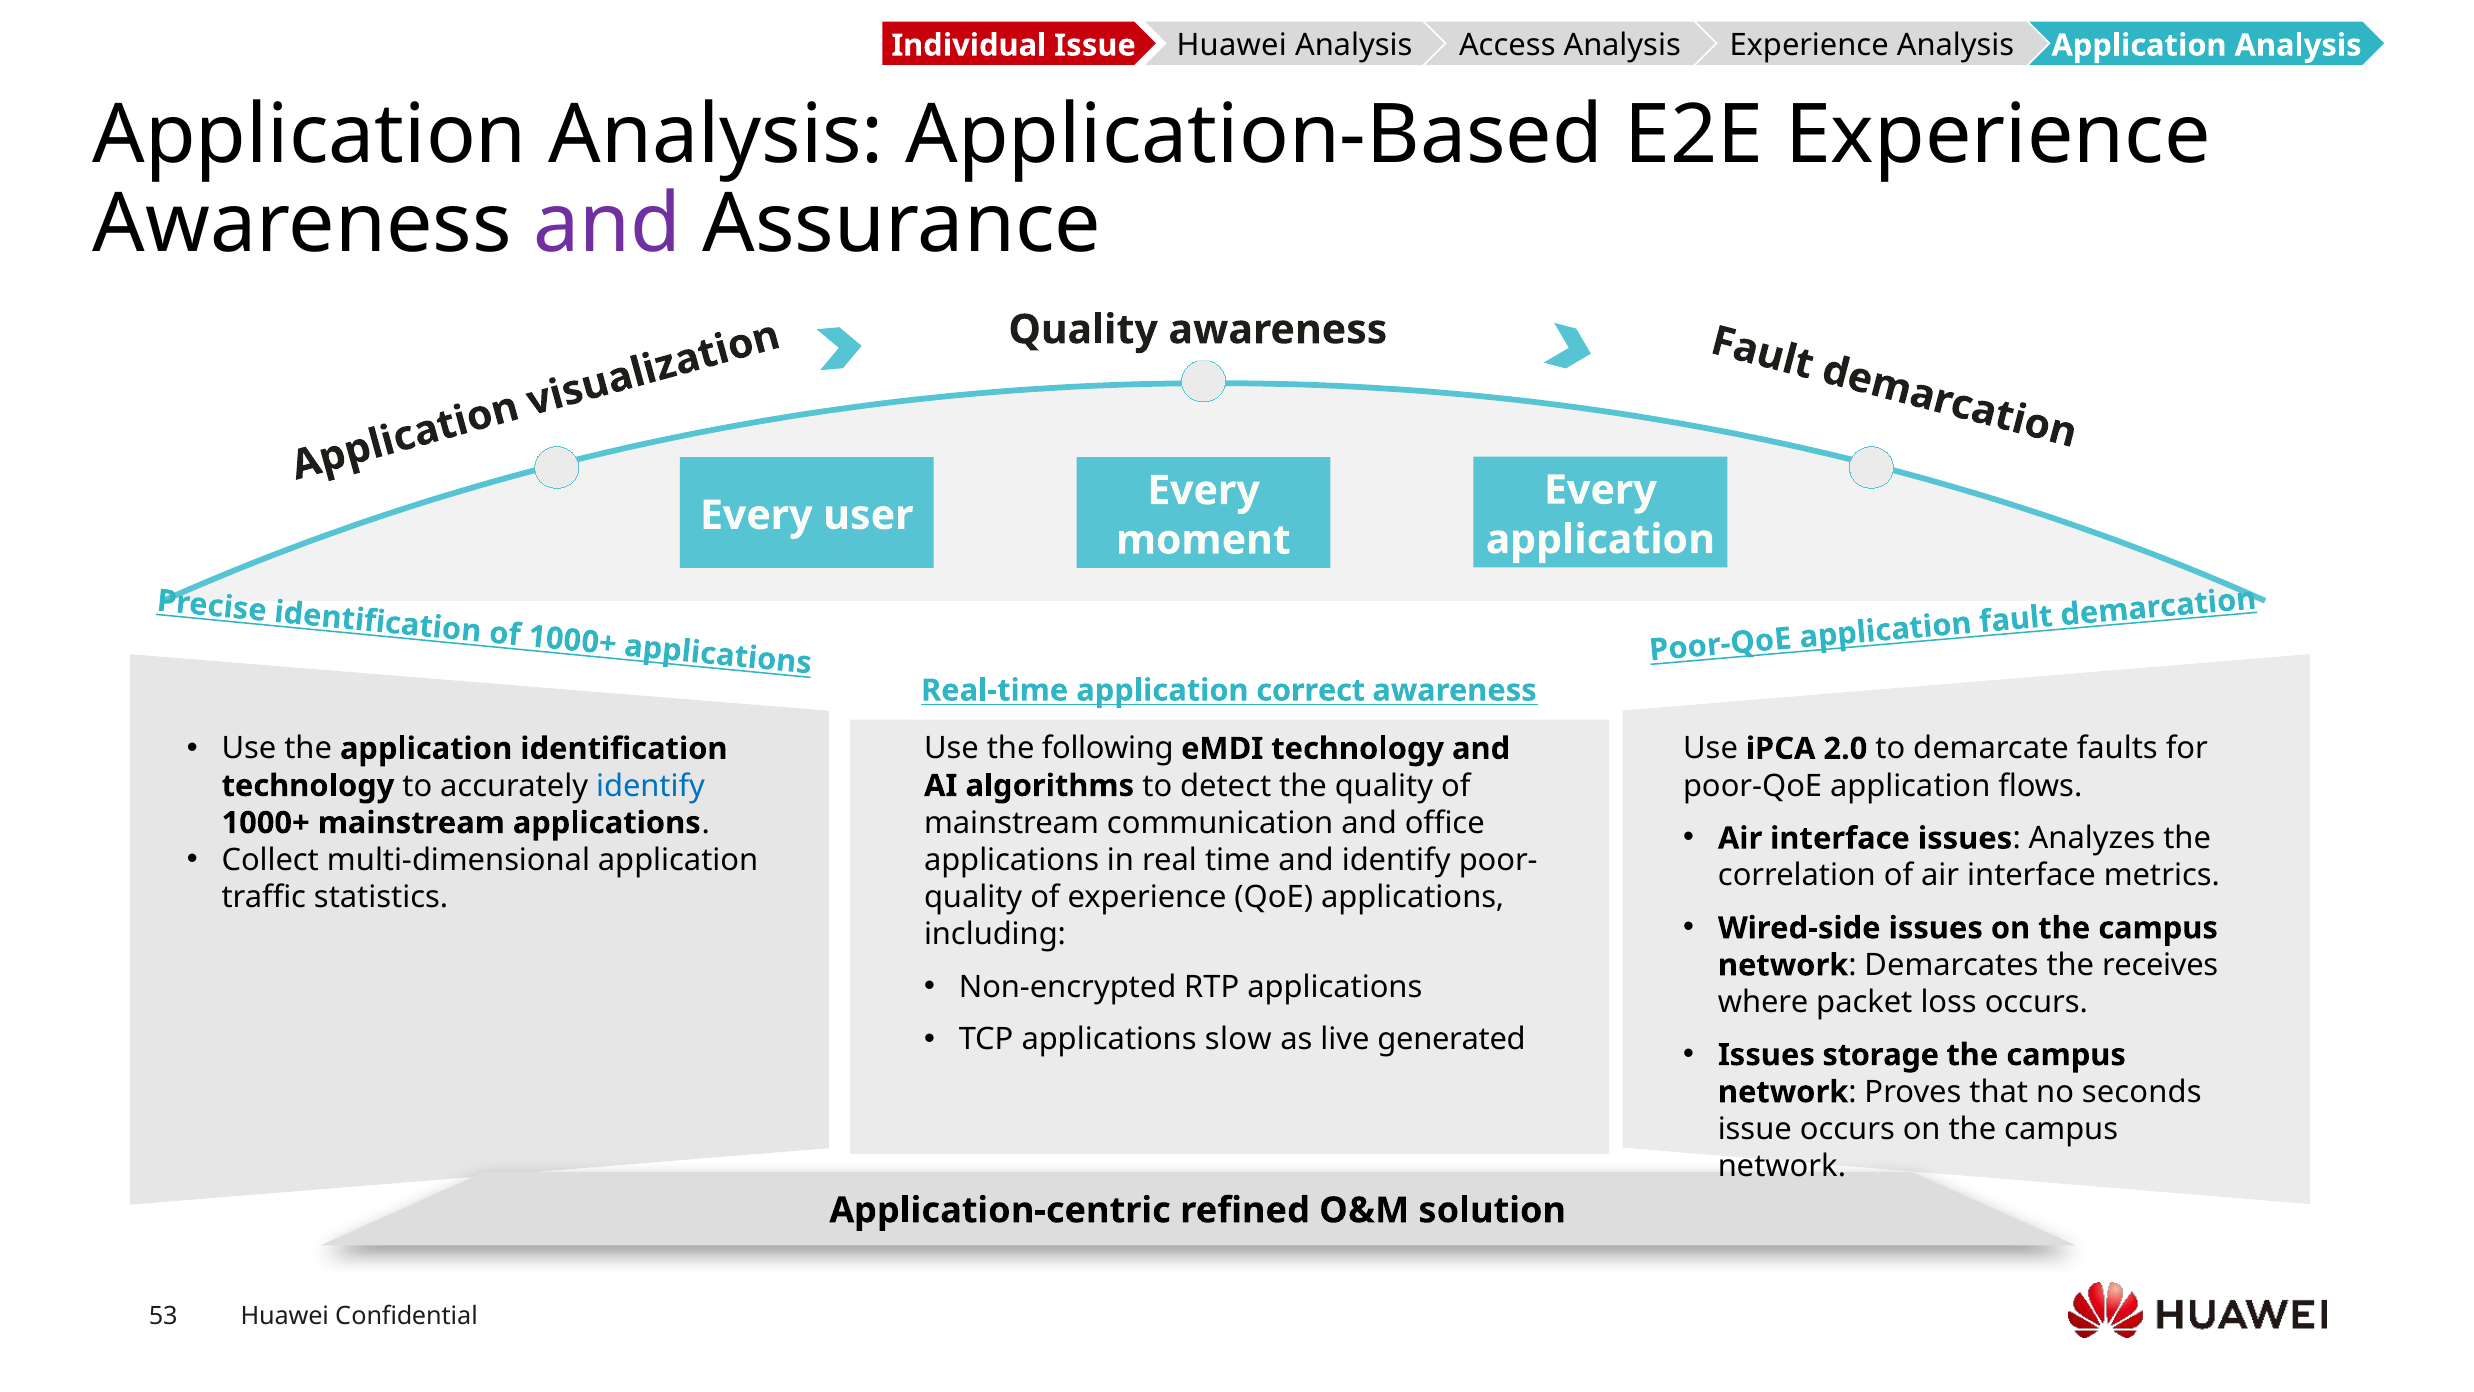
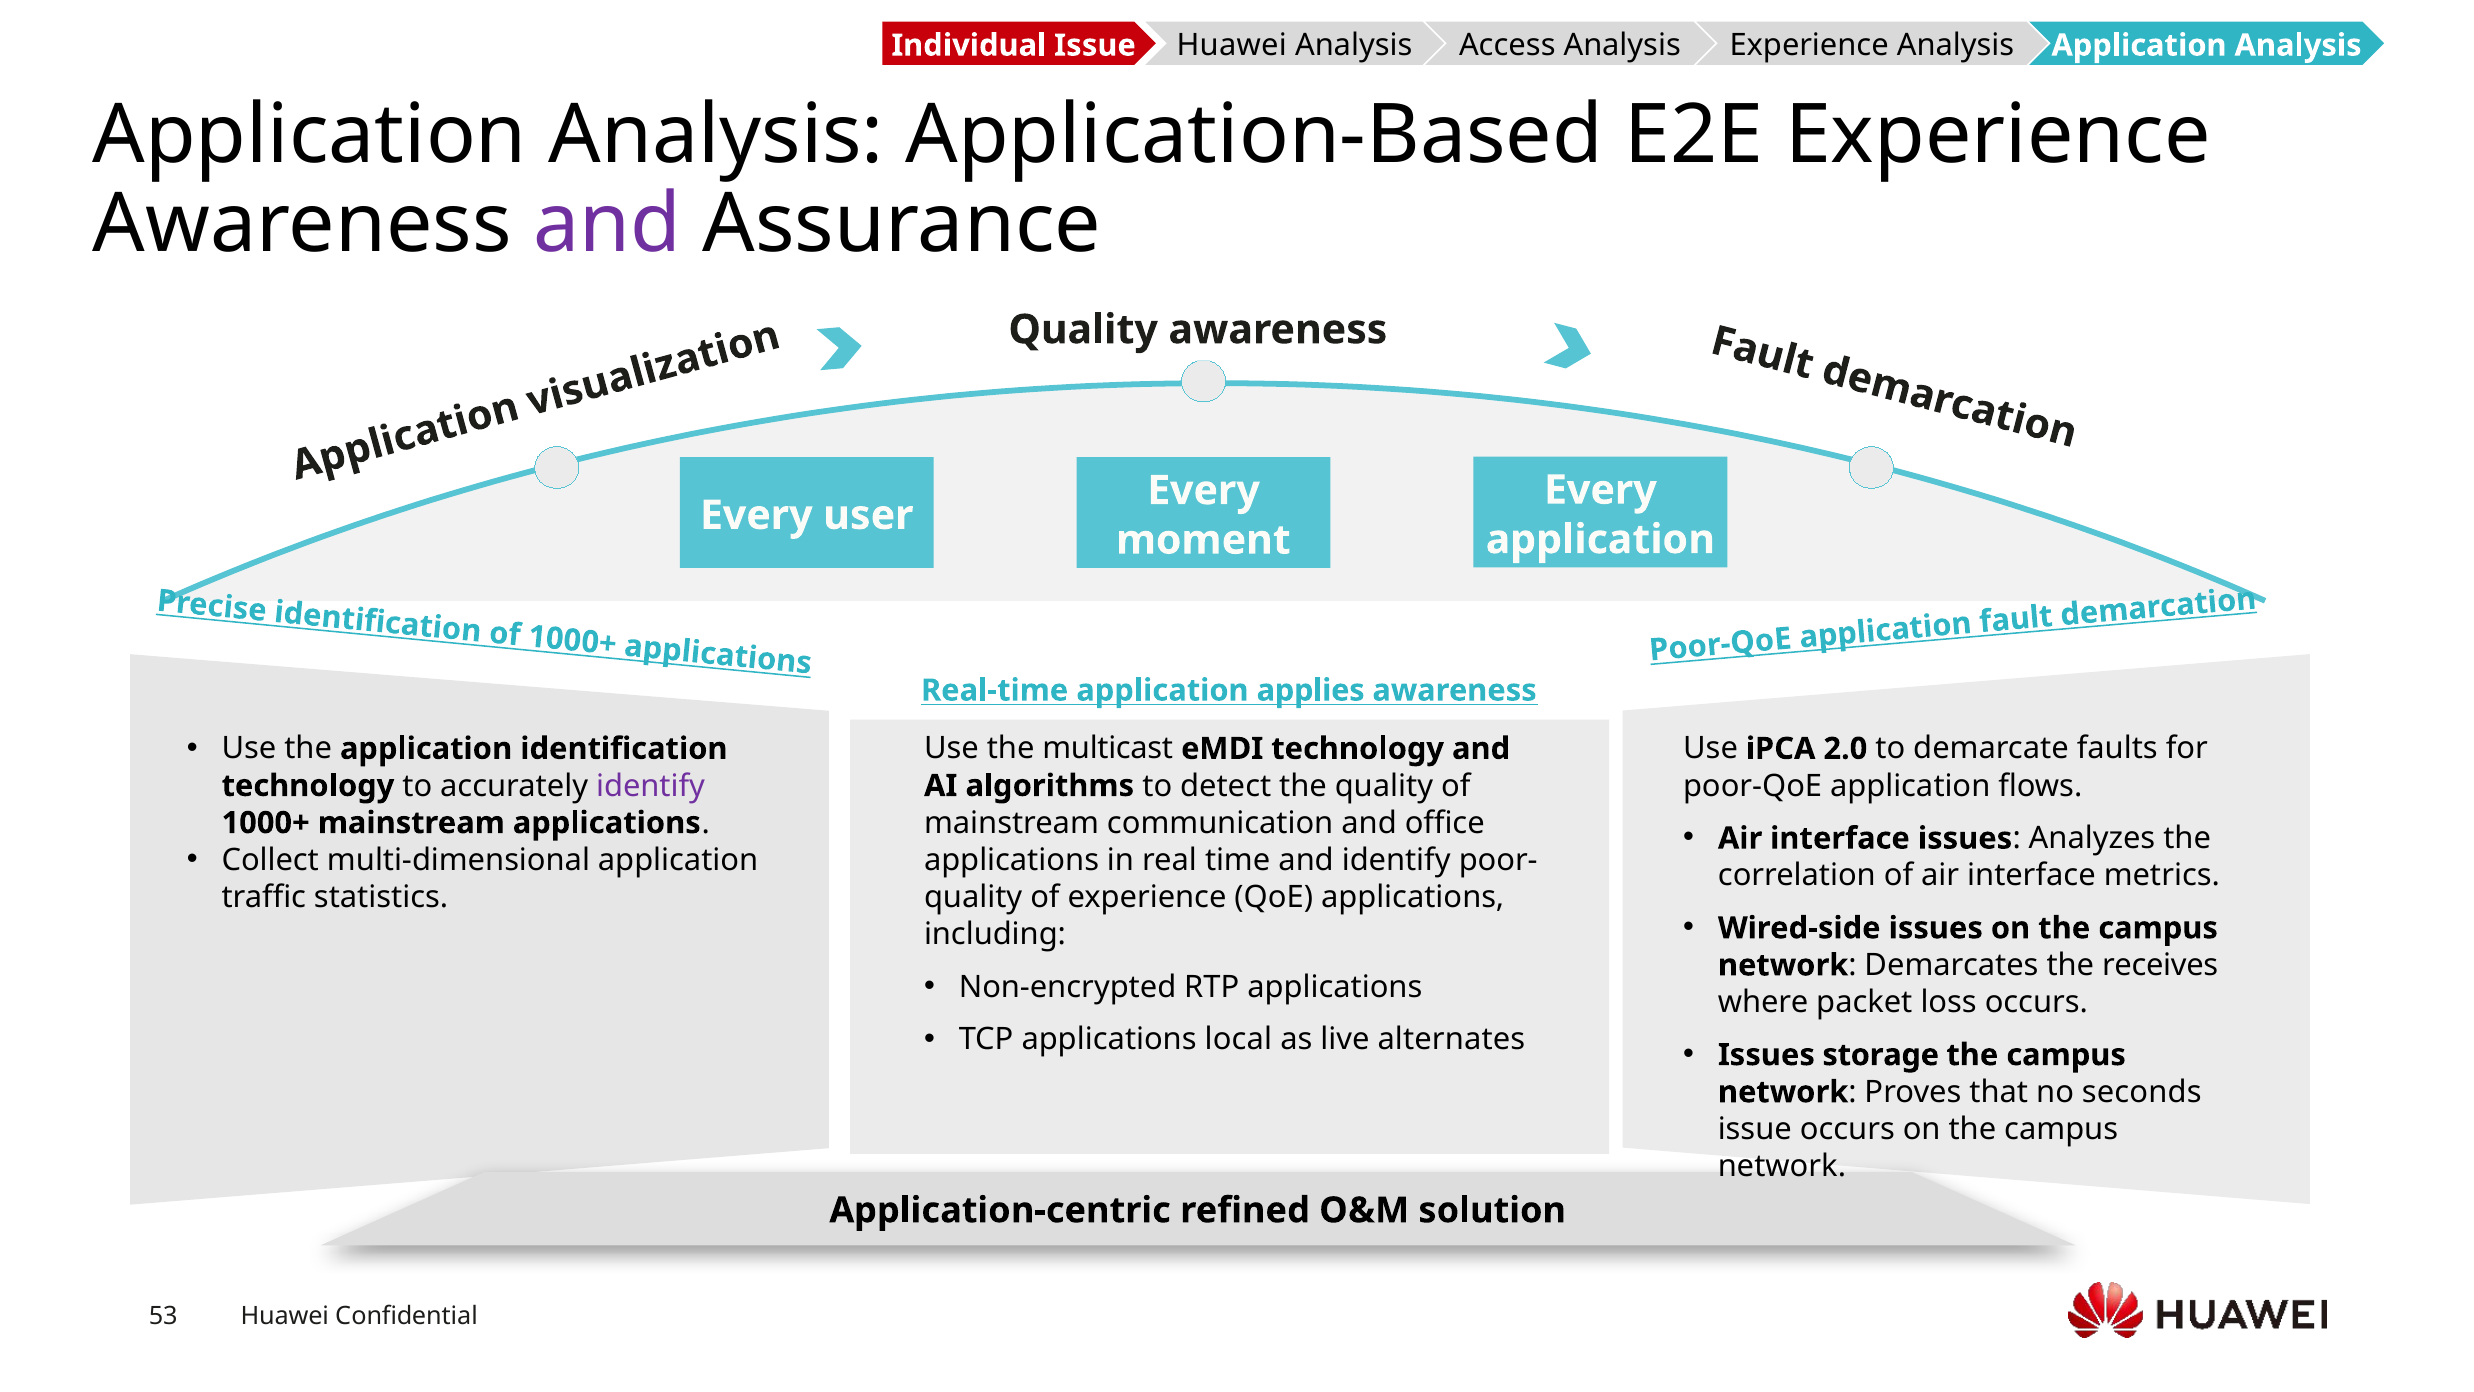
correct: correct -> applies (1311, 690)
following: following -> multicast (1108, 749)
identify colour: blue -> purple (650, 786)
slow: slow -> local (1238, 1039)
generated: generated -> alternates (1451, 1039)
